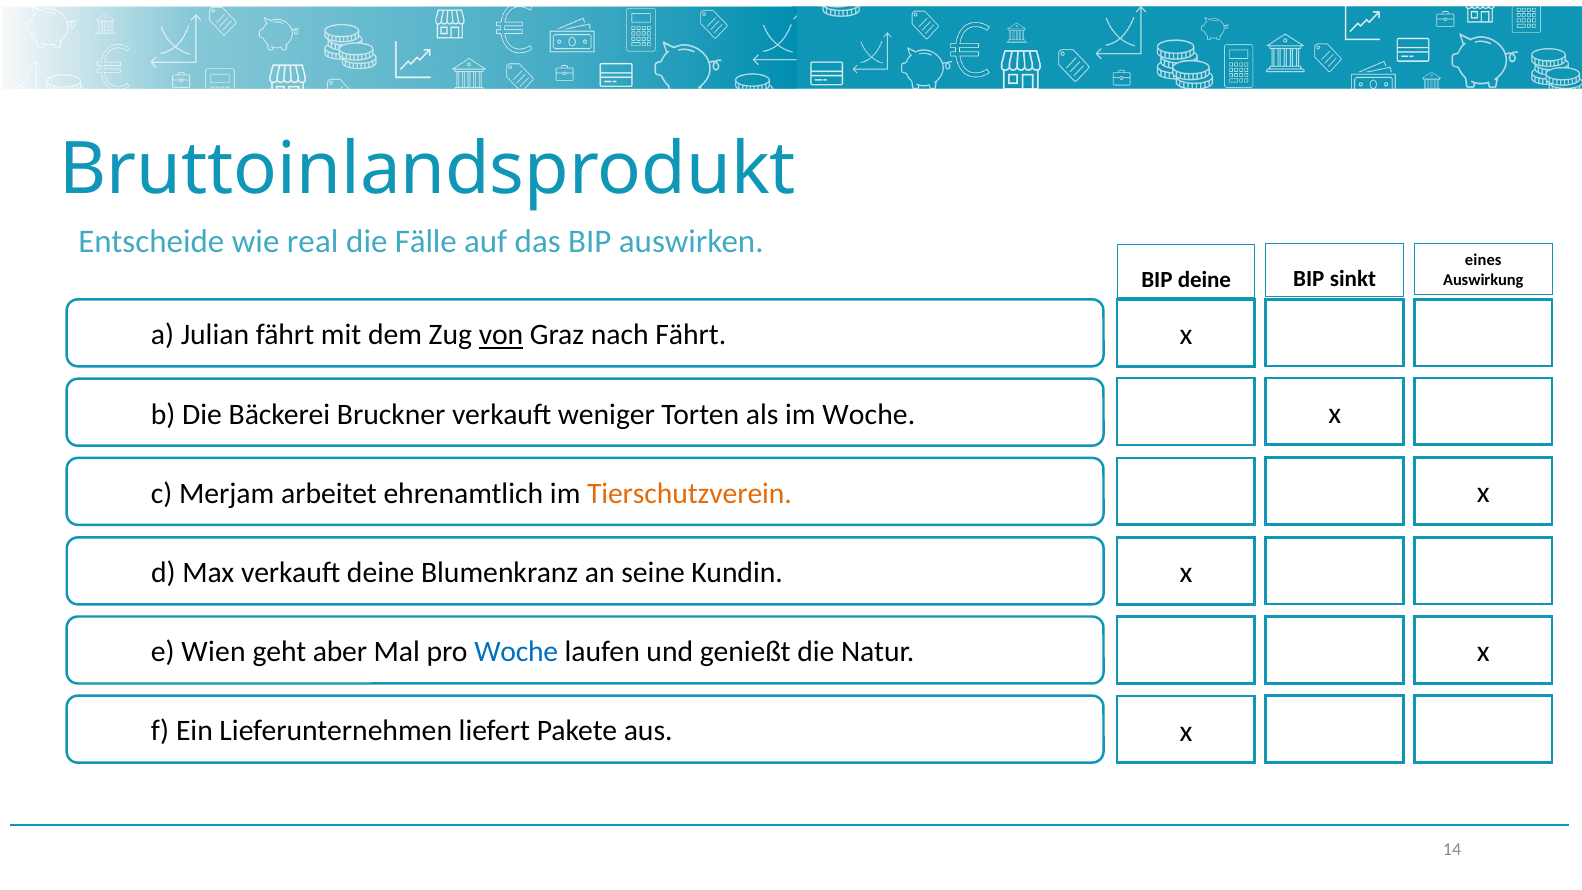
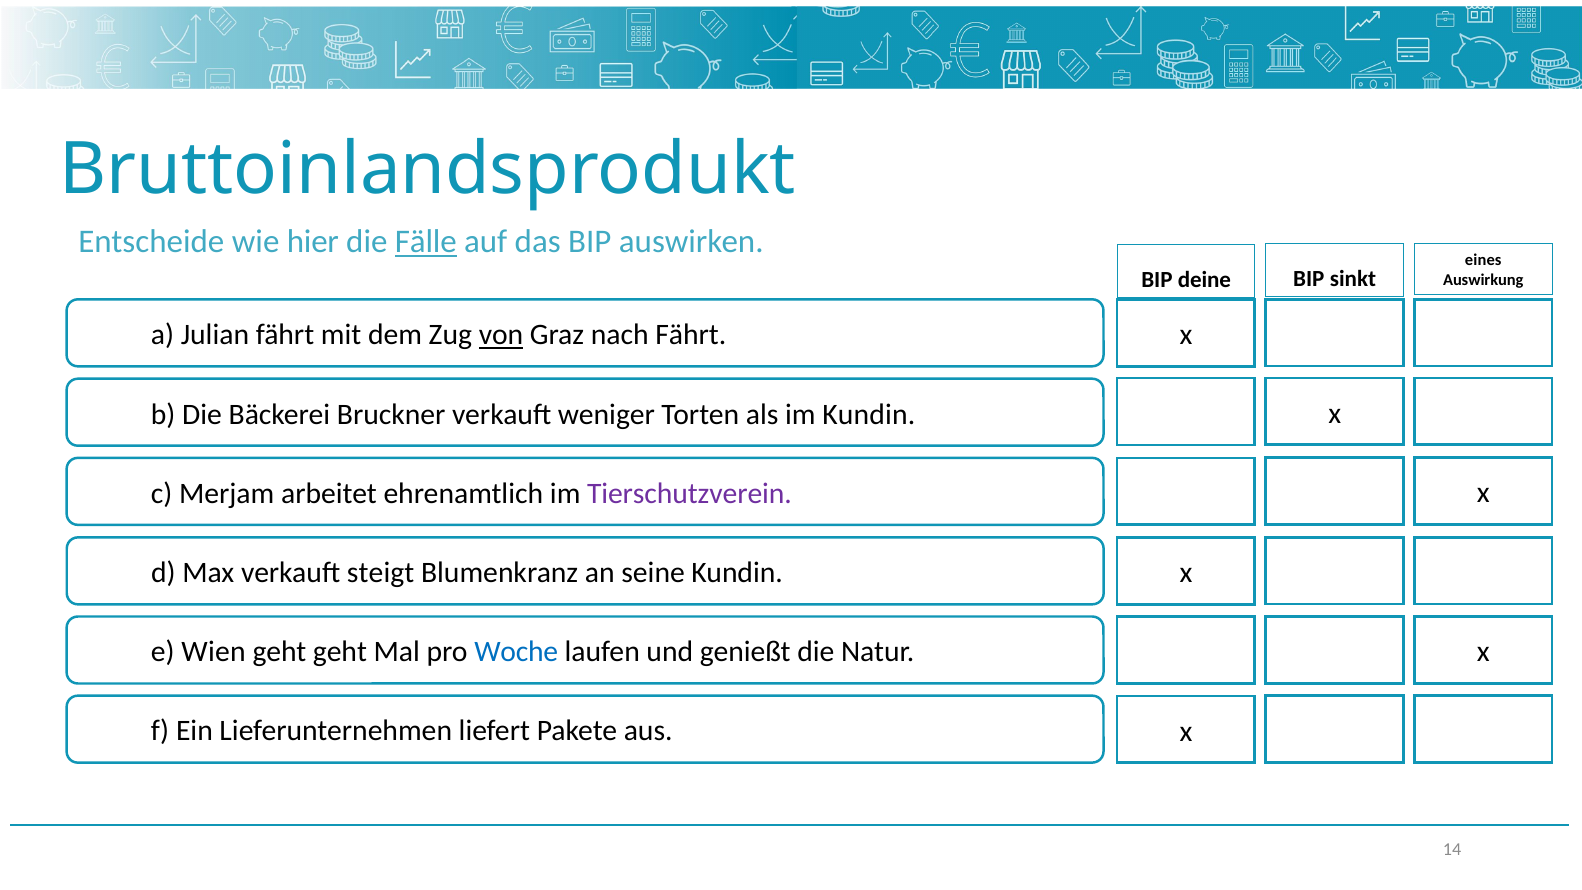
real: real -> hier (313, 242)
Fälle underline: none -> present (426, 242)
im Woche: Woche -> Kundin (869, 414)
Tierschutzverein colour: orange -> purple (689, 493)
verkauft deine: deine -> steigt (381, 573)
geht aber: aber -> geht (340, 652)
